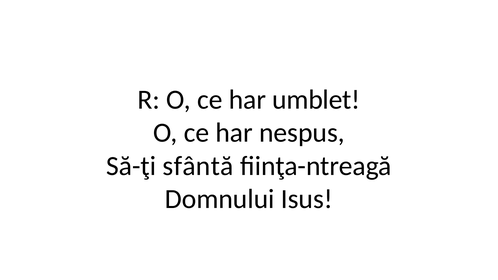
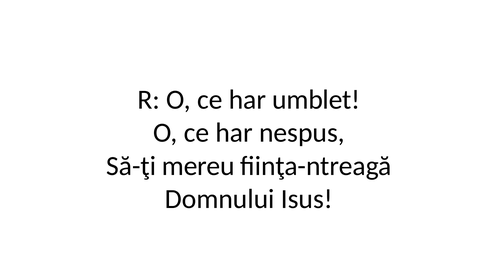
sfântă: sfântă -> mereu (198, 166)
